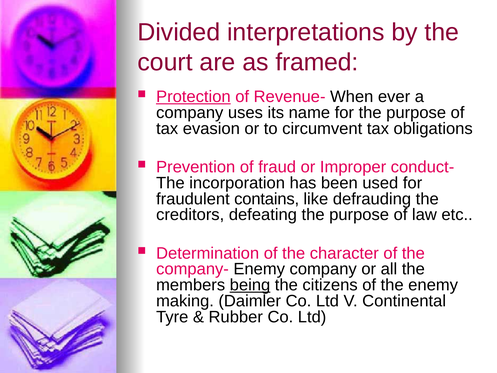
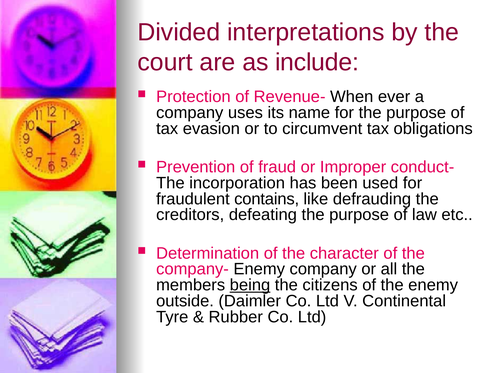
framed: framed -> include (317, 62)
Protection underline: present -> none (193, 97)
making: making -> outside (185, 301)
